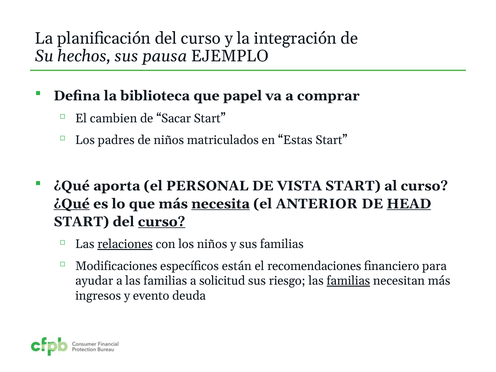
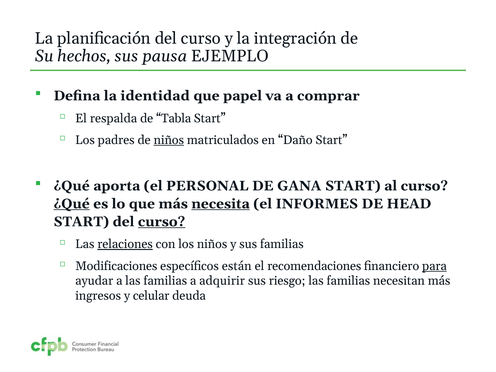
biblioteca: biblioteca -> identidad (155, 96)
cambien: cambien -> respalda (114, 118)
Sacar: Sacar -> Tabla (174, 118)
niños underline: none -> present (169, 140)
Estas: Estas -> Daño (295, 140)
VISTA: VISTA -> GANA (299, 186)
ANTERIOR: ANTERIOR -> INFORMES (317, 204)
HEAD underline: present -> none (409, 204)
para underline: none -> present (434, 266)
solicitud: solicitud -> adquirir (222, 281)
familias underline: present -> none (348, 281)
evento: evento -> celular (151, 296)
